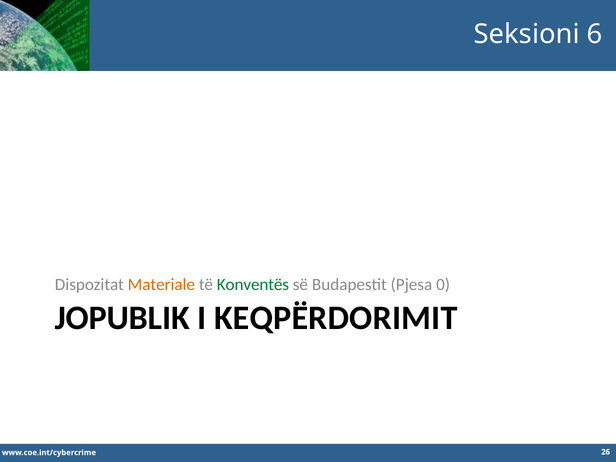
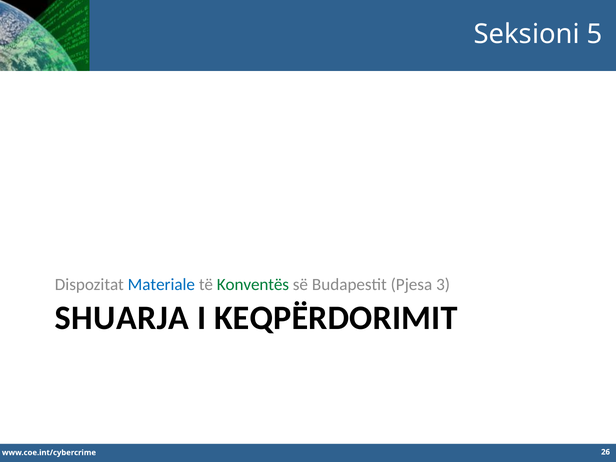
6: 6 -> 5 (595, 34)
Materiale colour: orange -> blue (161, 284)
0: 0 -> 3 (443, 284)
JOPUBLIK: JOPUBLIK -> SHUARJA (122, 318)
